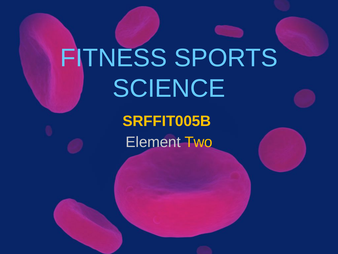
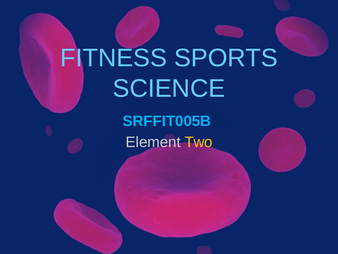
SRFFIT005B colour: yellow -> light blue (167, 121)
